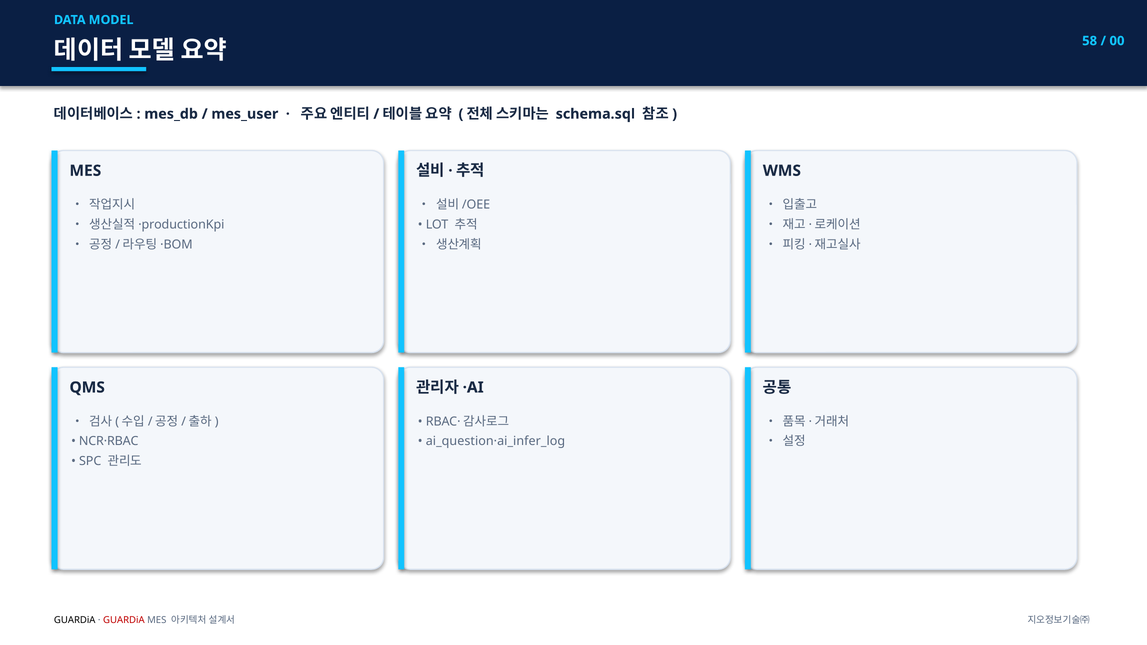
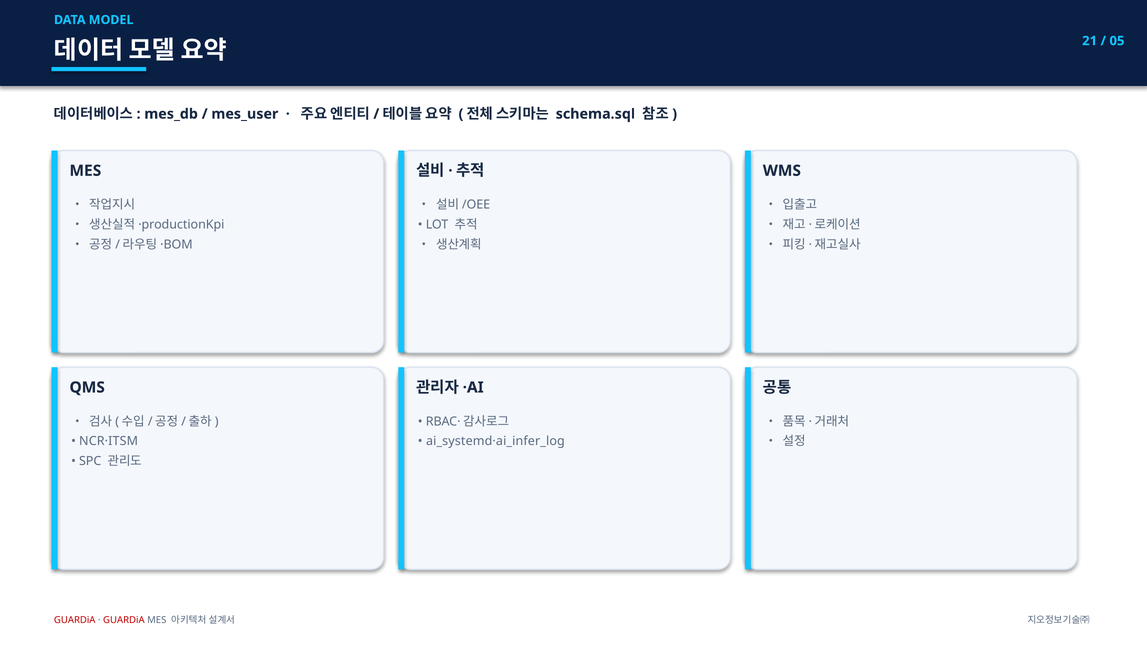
58: 58 -> 21 (1090, 41)
00: 00 -> 05 (1117, 41)
NCR·RBAC: NCR·RBAC -> NCR·ITSM (109, 441)
ai_question·ai_infer_log: ai_question·ai_infer_log -> ai_systemd·ai_infer_log (495, 441)
GUARDiA colour: black -> red (75, 620)
